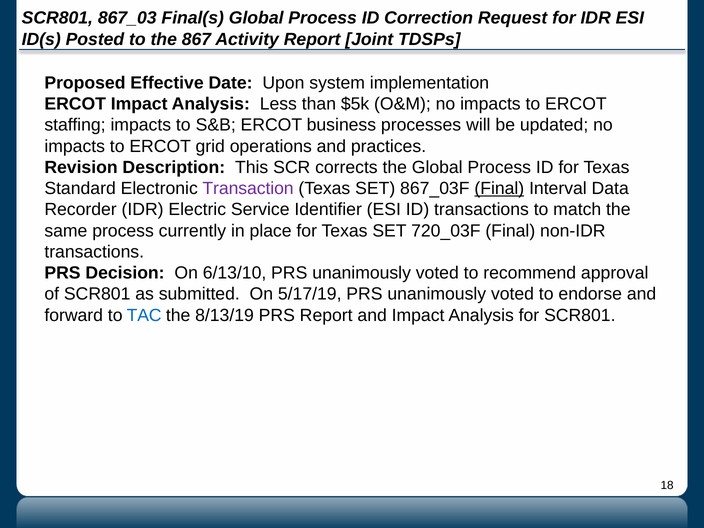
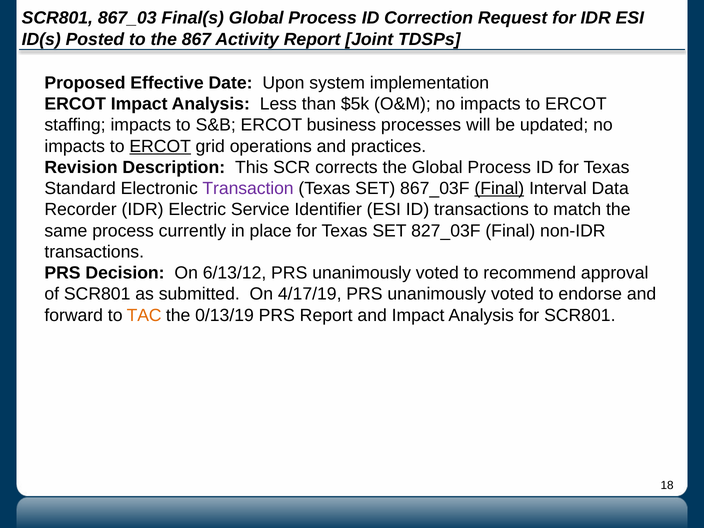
ERCOT underline: none -> present (160, 146)
720_03F: 720_03F -> 827_03F (446, 231)
6/13/10: 6/13/10 -> 6/13/12 (235, 273)
5/17/19: 5/17/19 -> 4/17/19 (310, 294)
TAC colour: blue -> orange (144, 315)
8/13/19: 8/13/19 -> 0/13/19 (225, 315)
